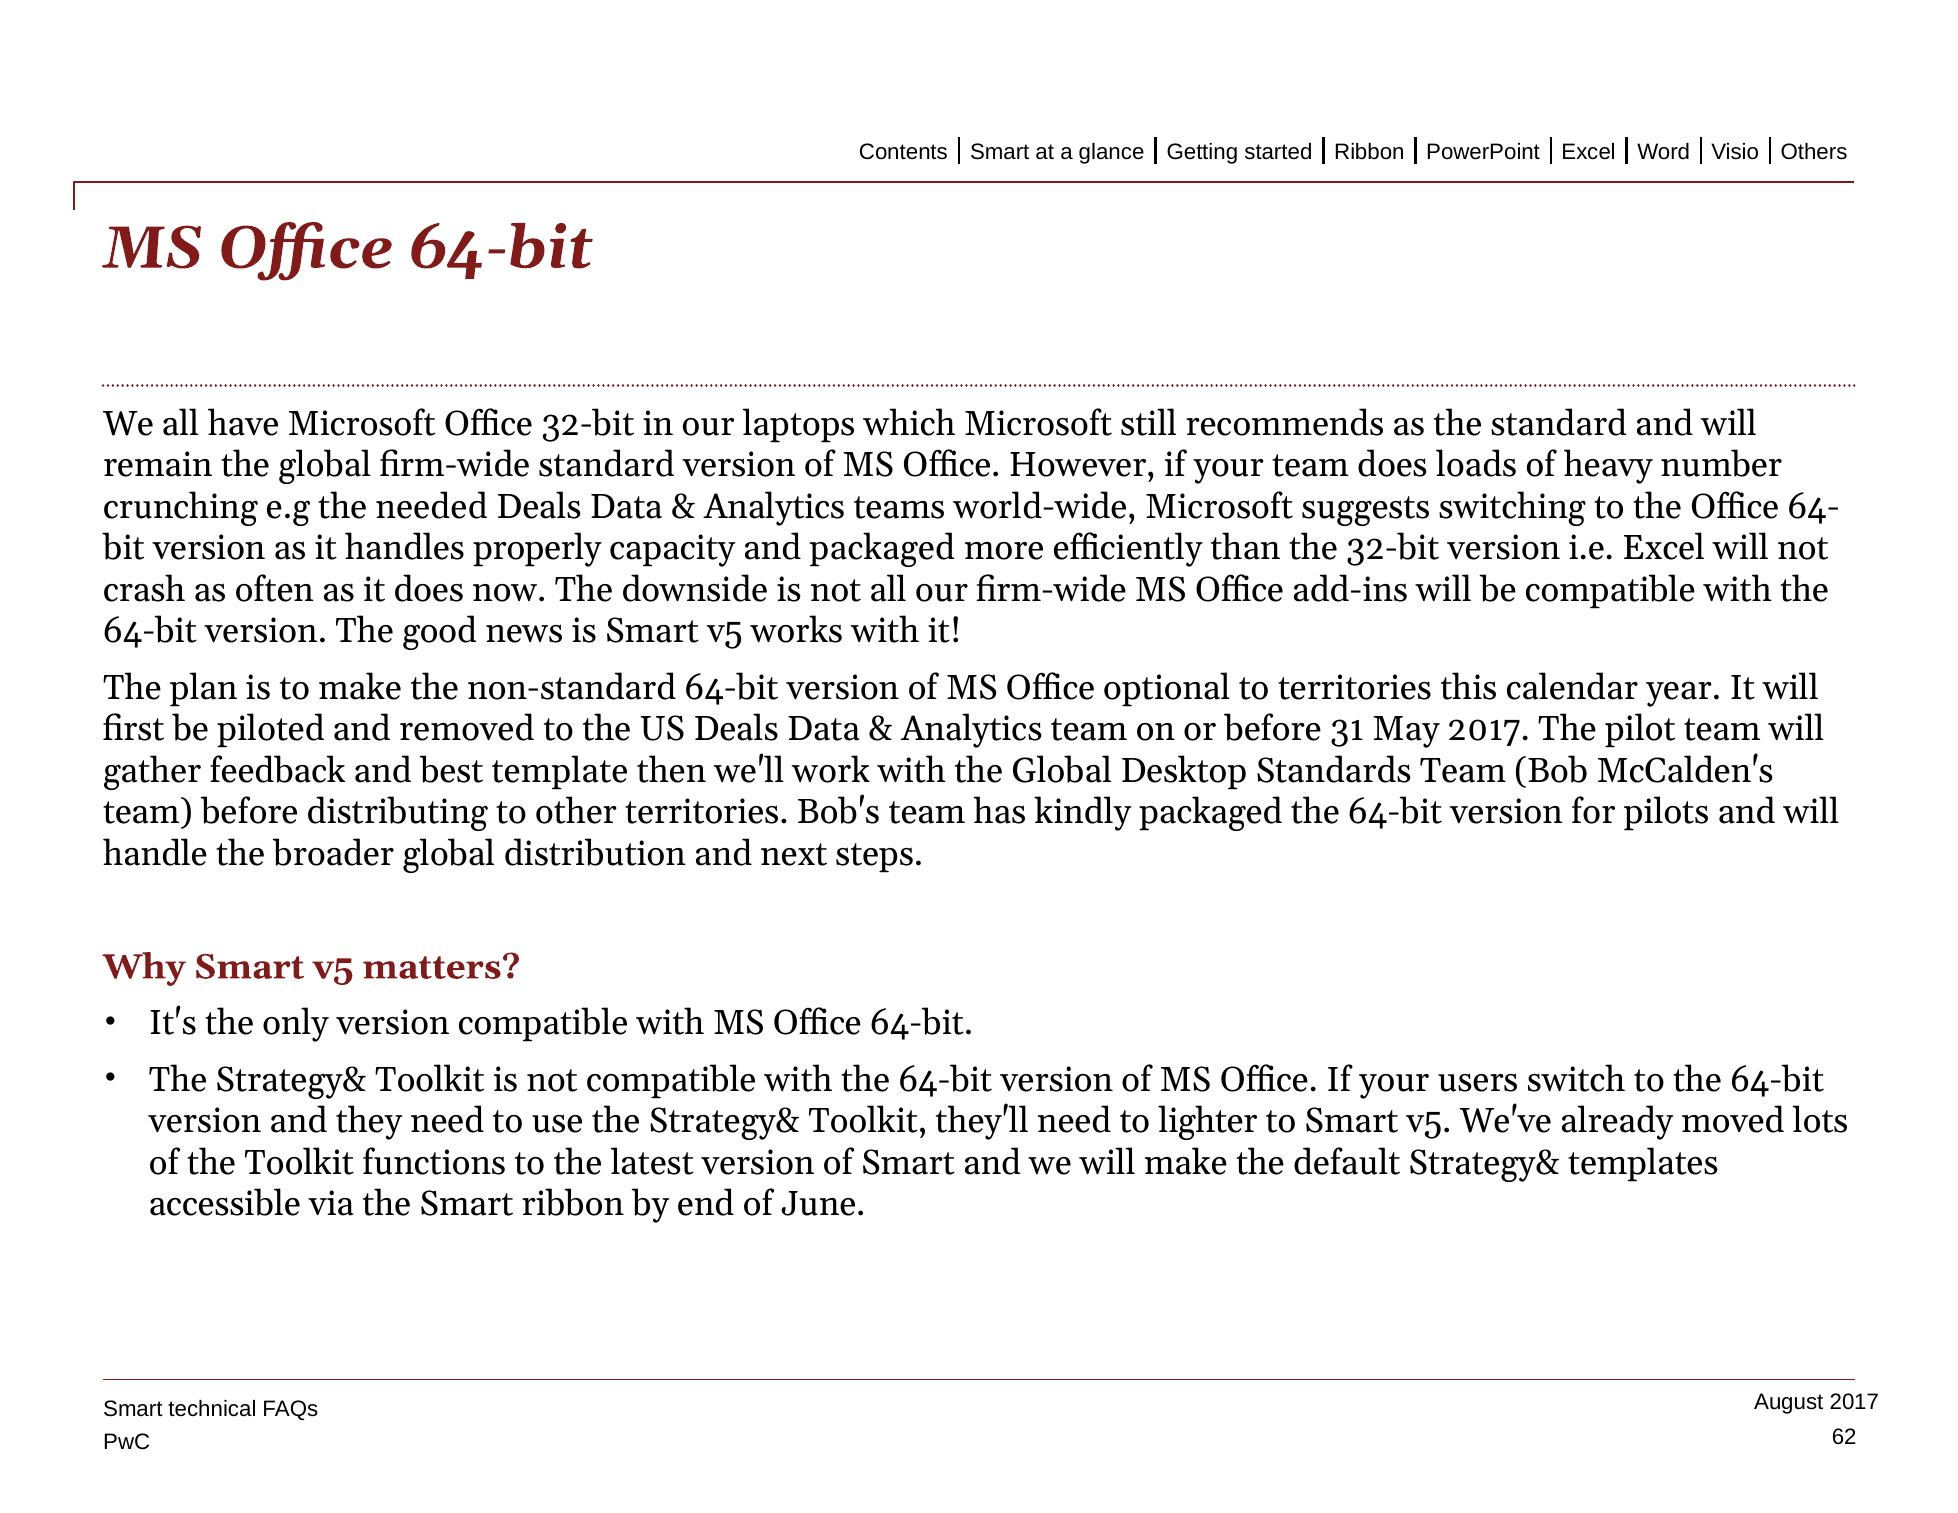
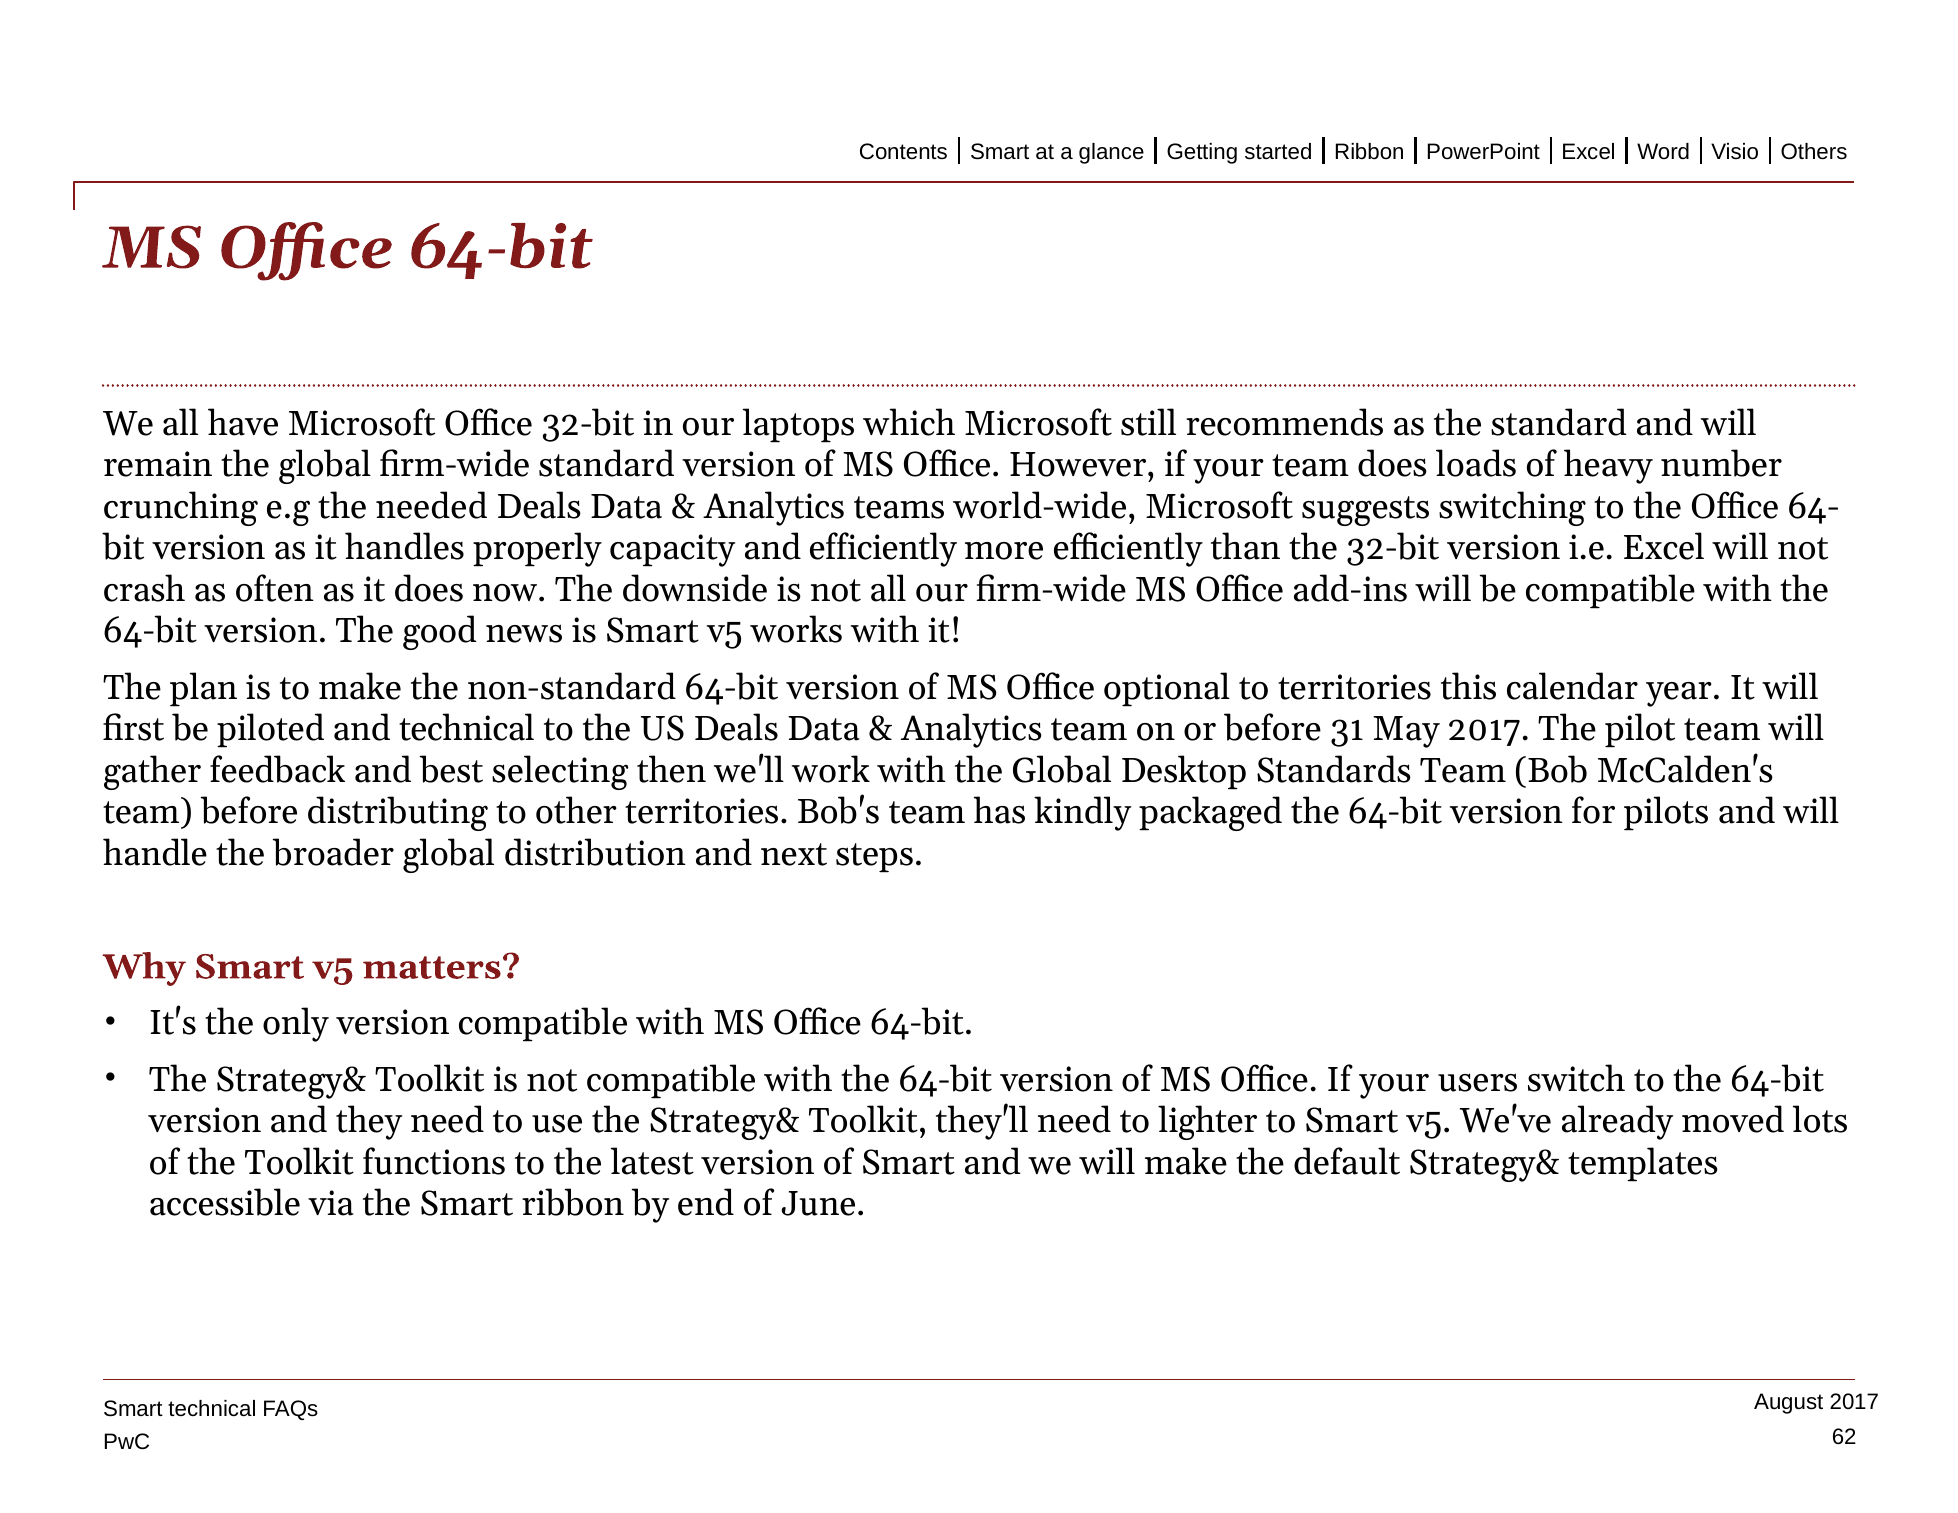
and packaged: packaged -> efficiently (883, 548)
and removed: removed -> technical (467, 729)
template: template -> selecting (560, 771)
